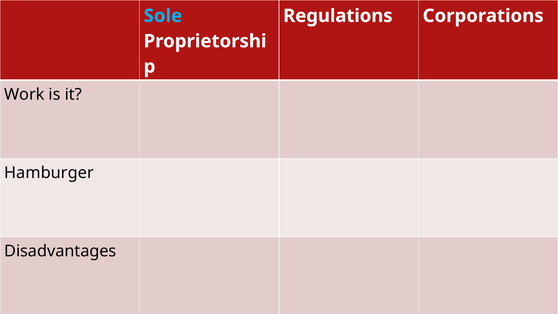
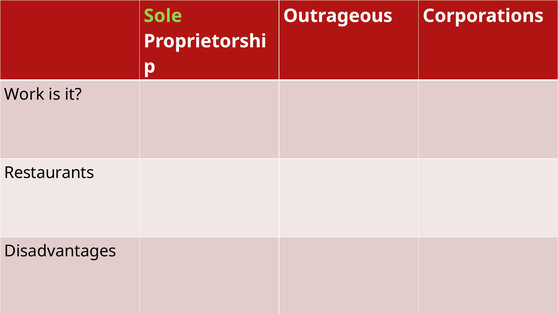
Sole colour: light blue -> light green (163, 16)
Regulations: Regulations -> Outrageous (338, 16)
Hamburger: Hamburger -> Restaurants (49, 173)
